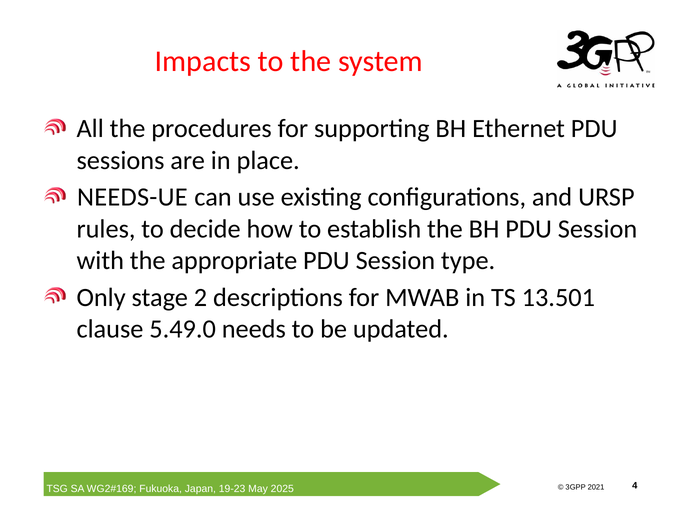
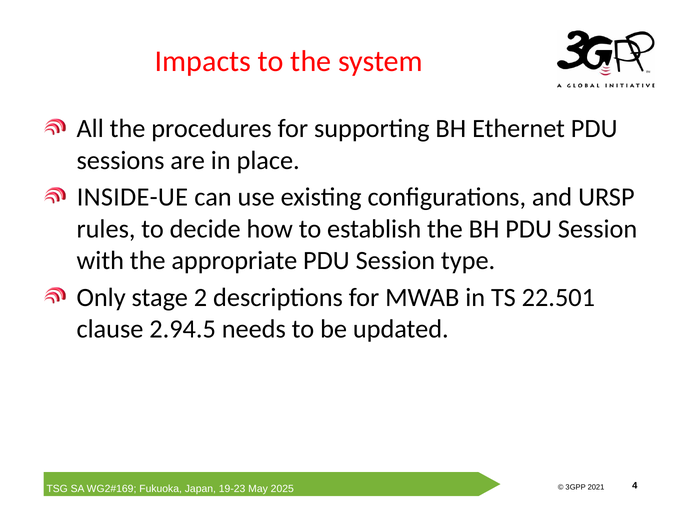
NEEDS-UE: NEEDS-UE -> INSIDE-UE (132, 197)
13.501: 13.501 -> 22.501 (558, 297)
5.49.0: 5.49.0 -> 2.94.5 (183, 329)
